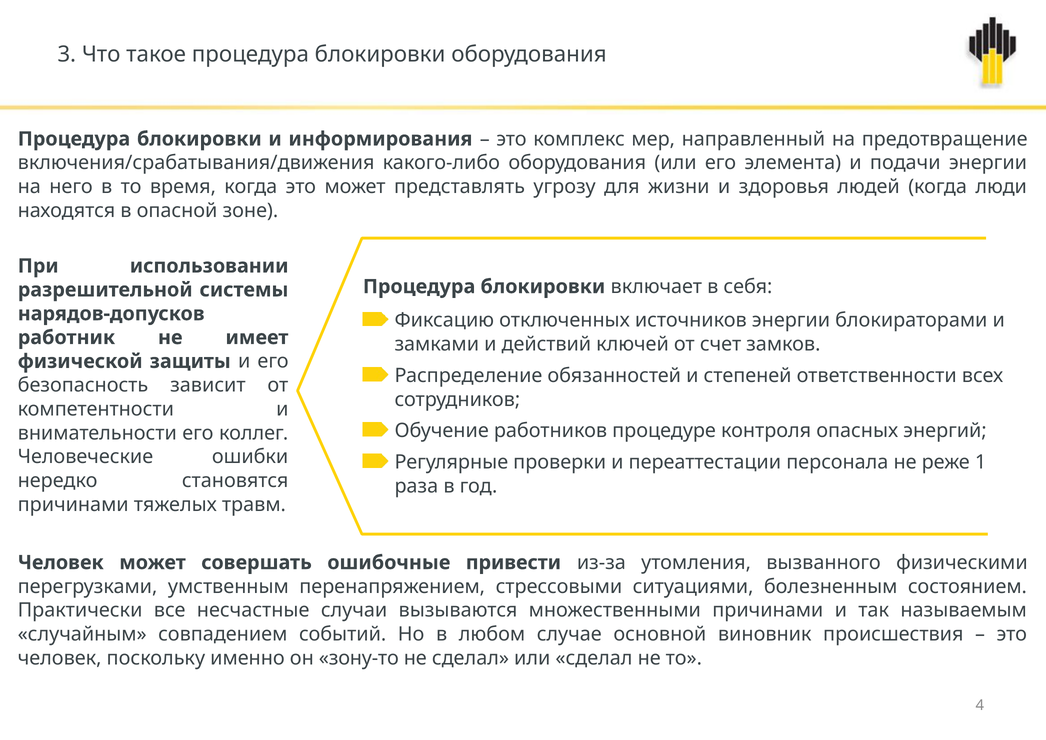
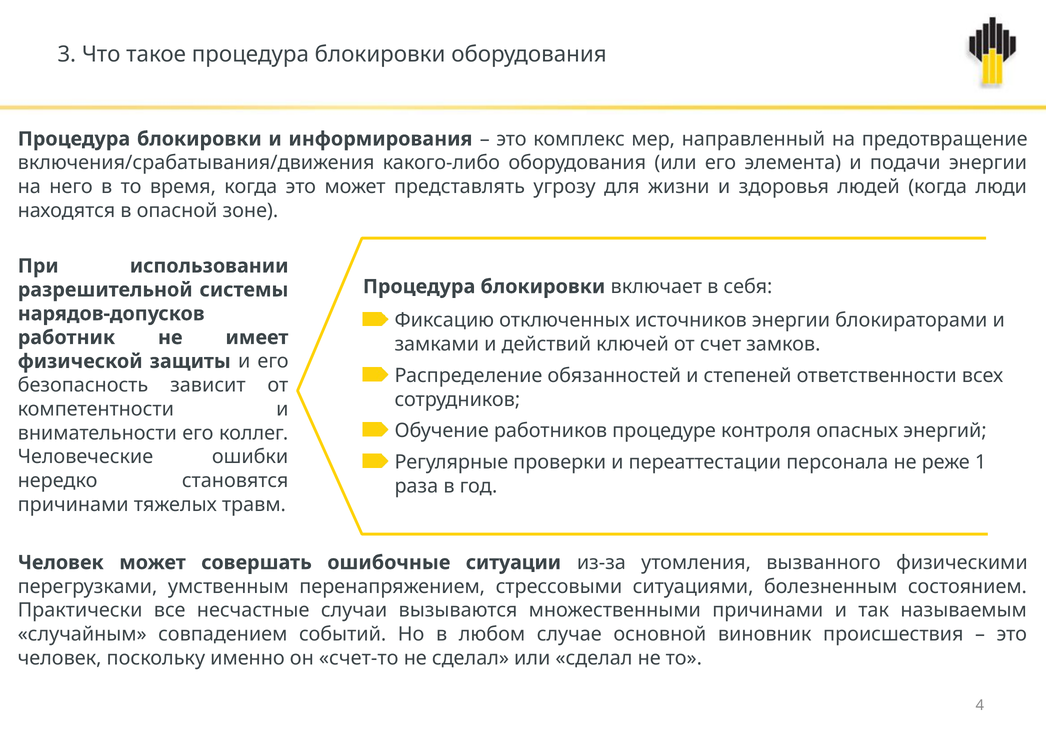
привести: привести -> ситуации (513, 562)
зону-то: зону-то -> счет-то (359, 658)
